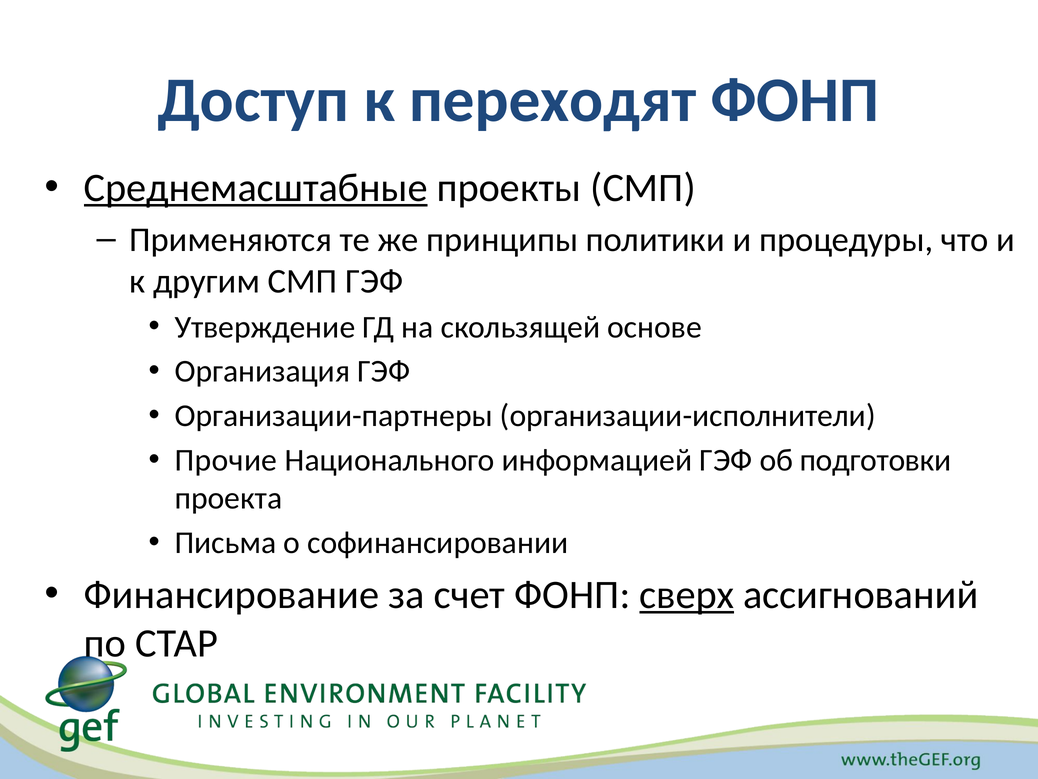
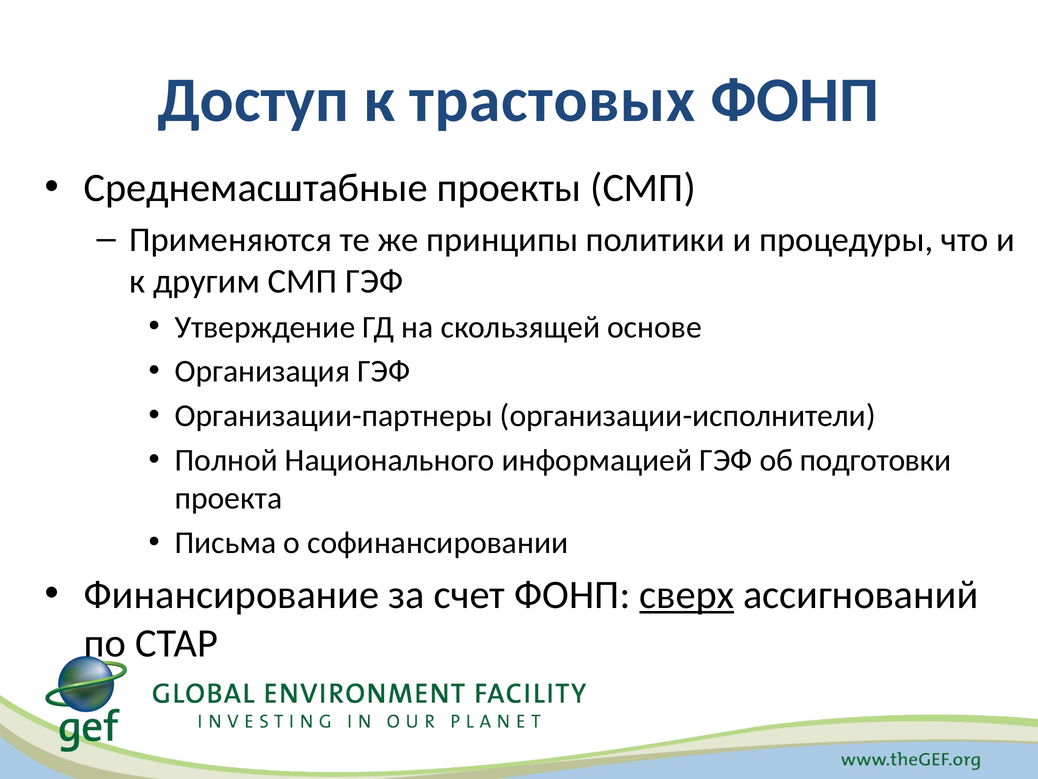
переходят: переходят -> трастовых (552, 100)
Среднемасштабные underline: present -> none (256, 188)
Прочие: Прочие -> Полной (226, 460)
